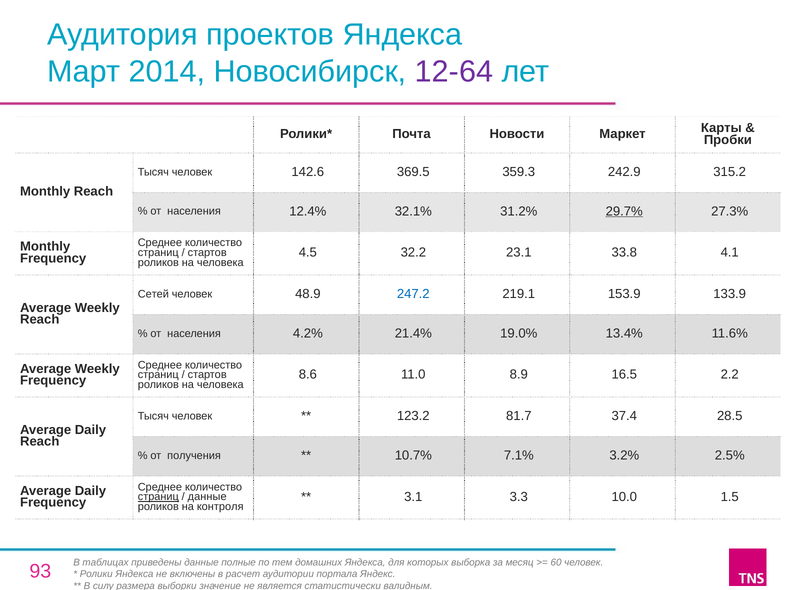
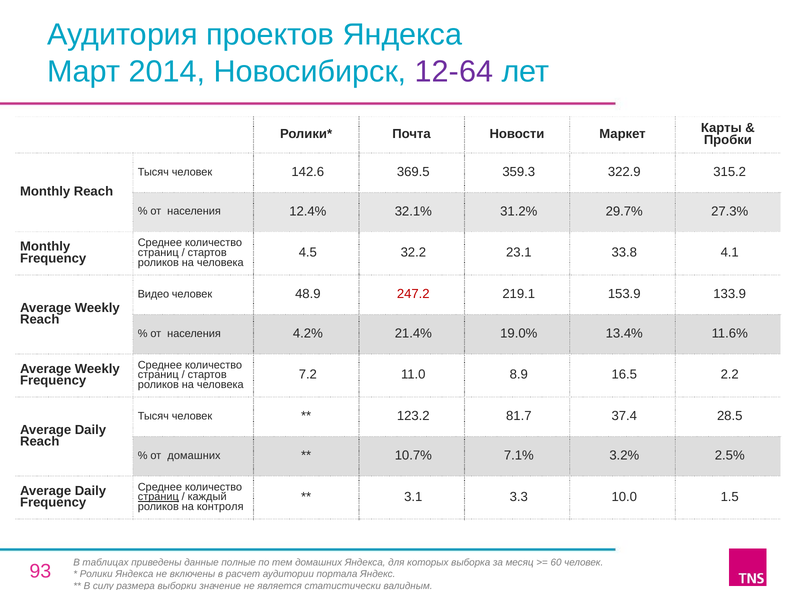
242.9: 242.9 -> 322.9 (624, 172)
29.7% underline: present -> none (624, 211)
Сетей: Сетей -> Видео (153, 294)
247.2 colour: blue -> red (413, 294)
8.6: 8.6 -> 7.2 (308, 375)
от получения: получения -> домашних (194, 456)
данные: данные -> каждый (207, 497)
